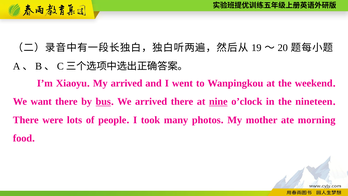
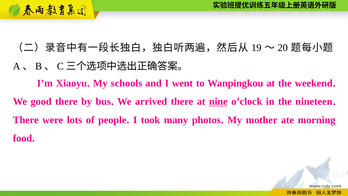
My arrived: arrived -> schools (127, 83)
want: want -> good (41, 101)
bus underline: present -> none (103, 101)
